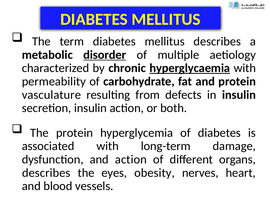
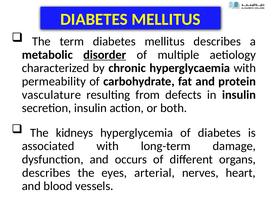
hyperglycaemia underline: present -> none (190, 68)
The protein: protein -> kidneys (75, 133)
and action: action -> occurs (131, 160)
obesity: obesity -> arterial (154, 173)
